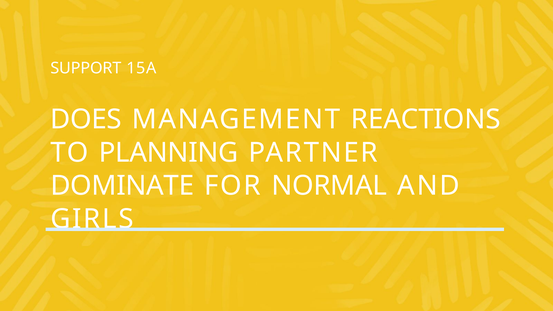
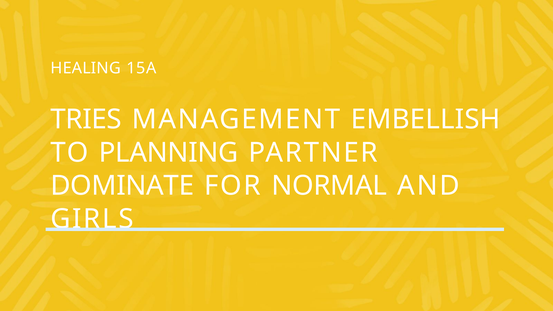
SUPPORT: SUPPORT -> HEALING (86, 68)
DOES: DOES -> TRIES (86, 119)
REACTIONS: REACTIONS -> EMBELLISH (426, 119)
